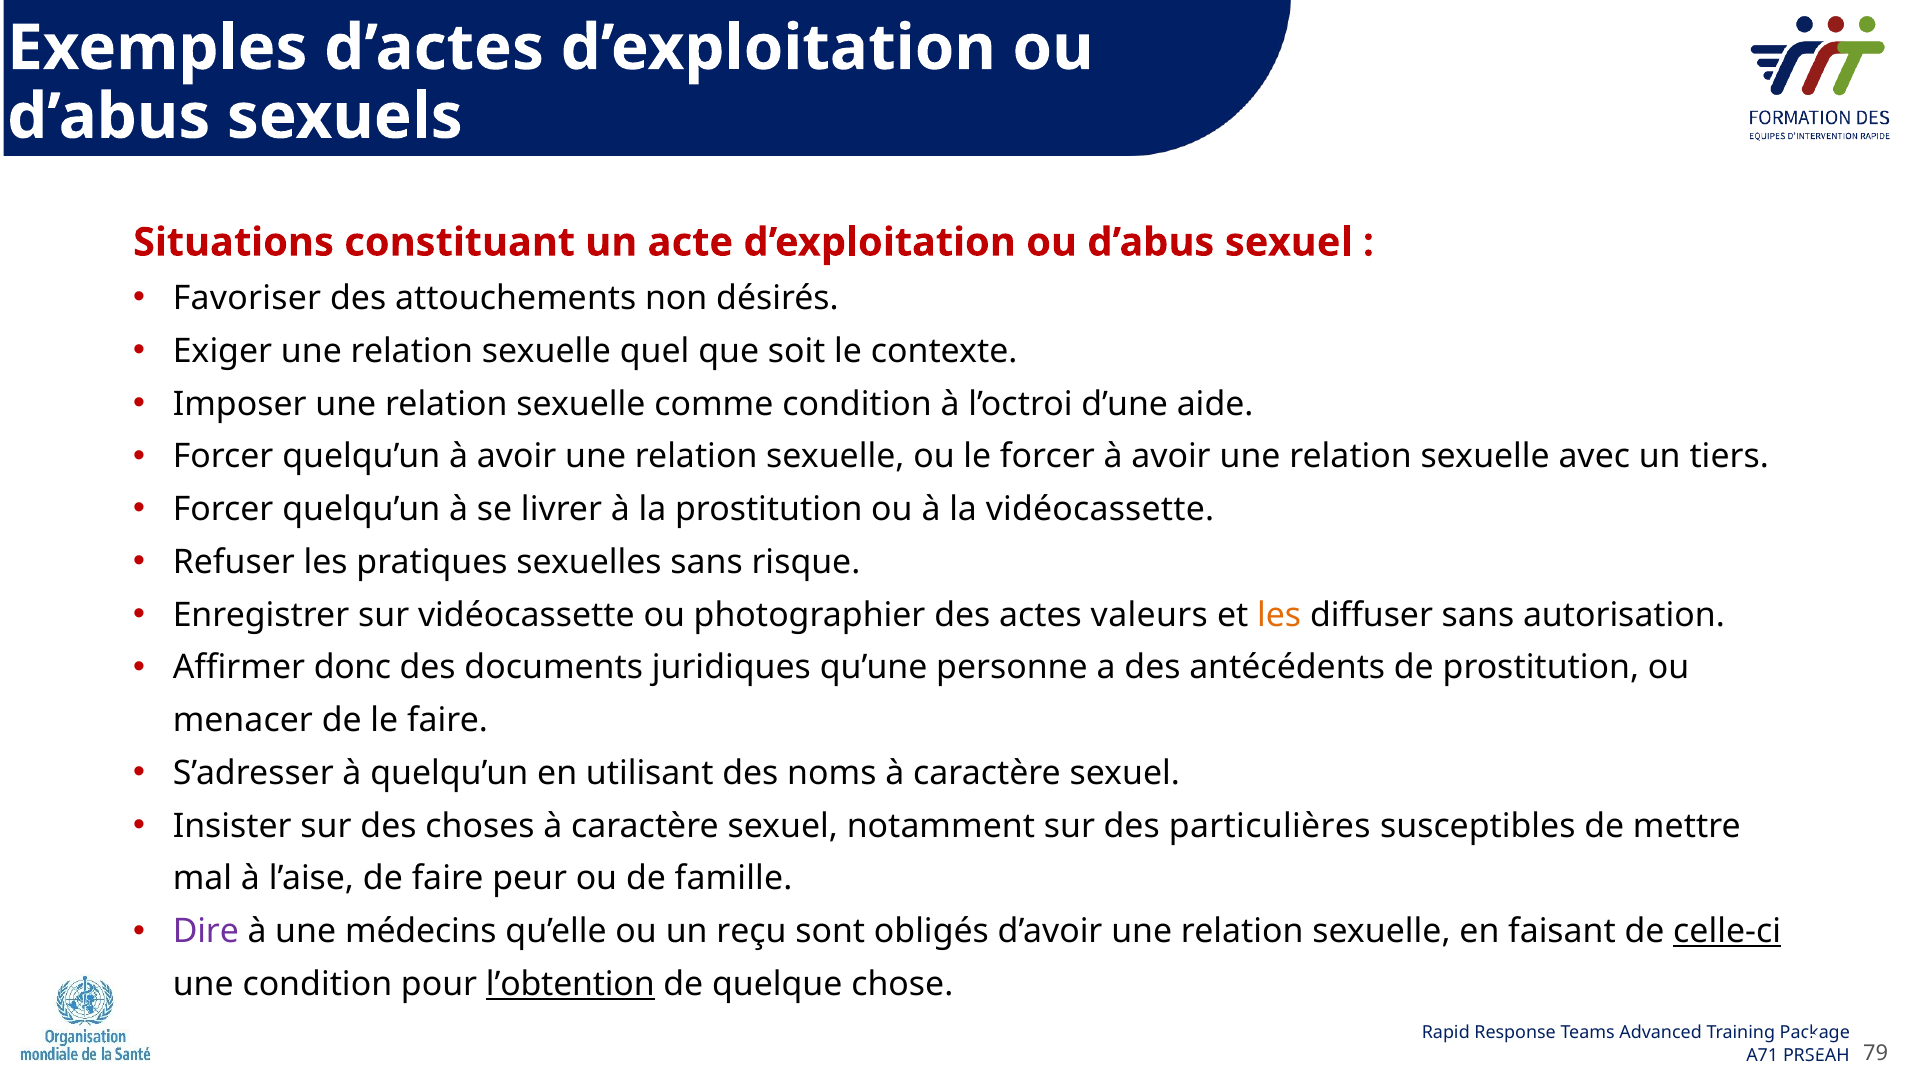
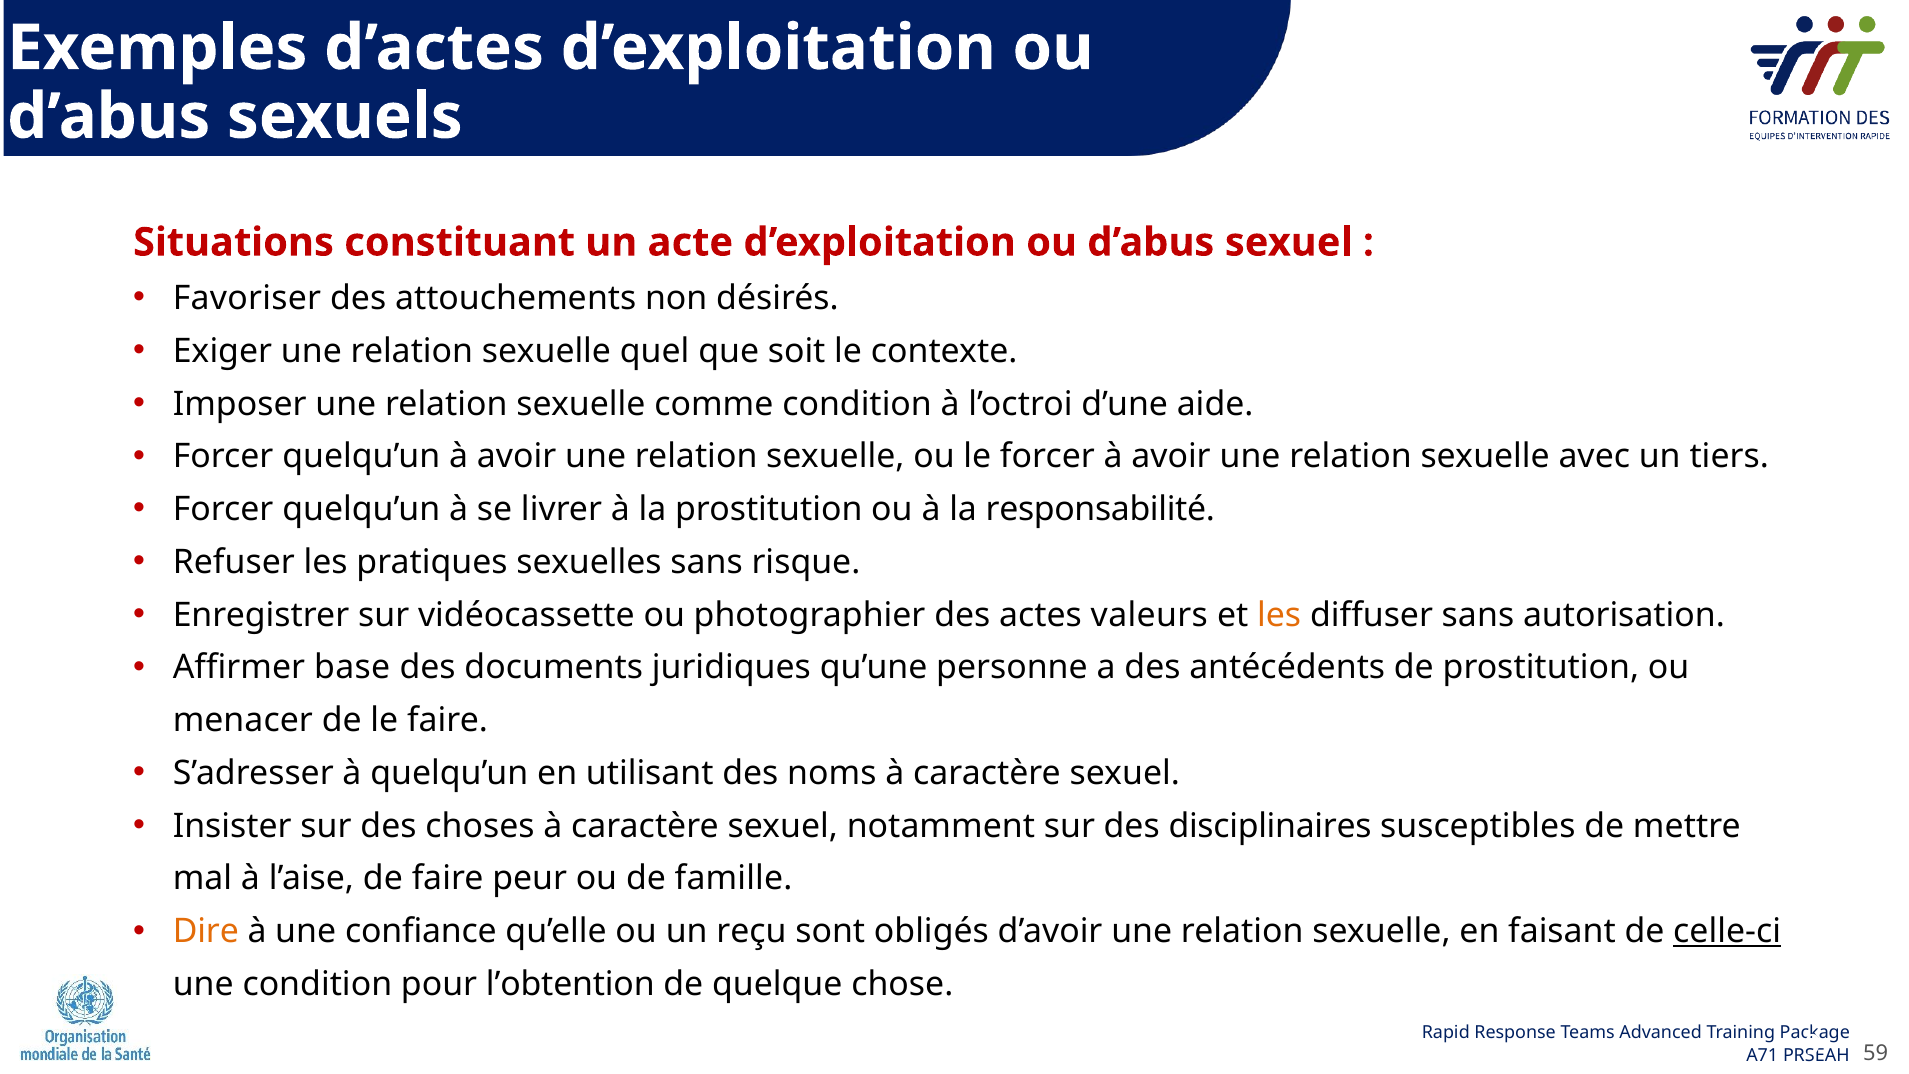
la vidéocassette: vidéocassette -> responsabilité (1100, 509)
donc: donc -> base (352, 668)
particulières: particulières -> disciplinaires (1270, 826)
Dire colour: purple -> orange (206, 931)
médecins: médecins -> confiance (421, 931)
l’obtention underline: present -> none (570, 984)
79: 79 -> 59 (1876, 1053)
